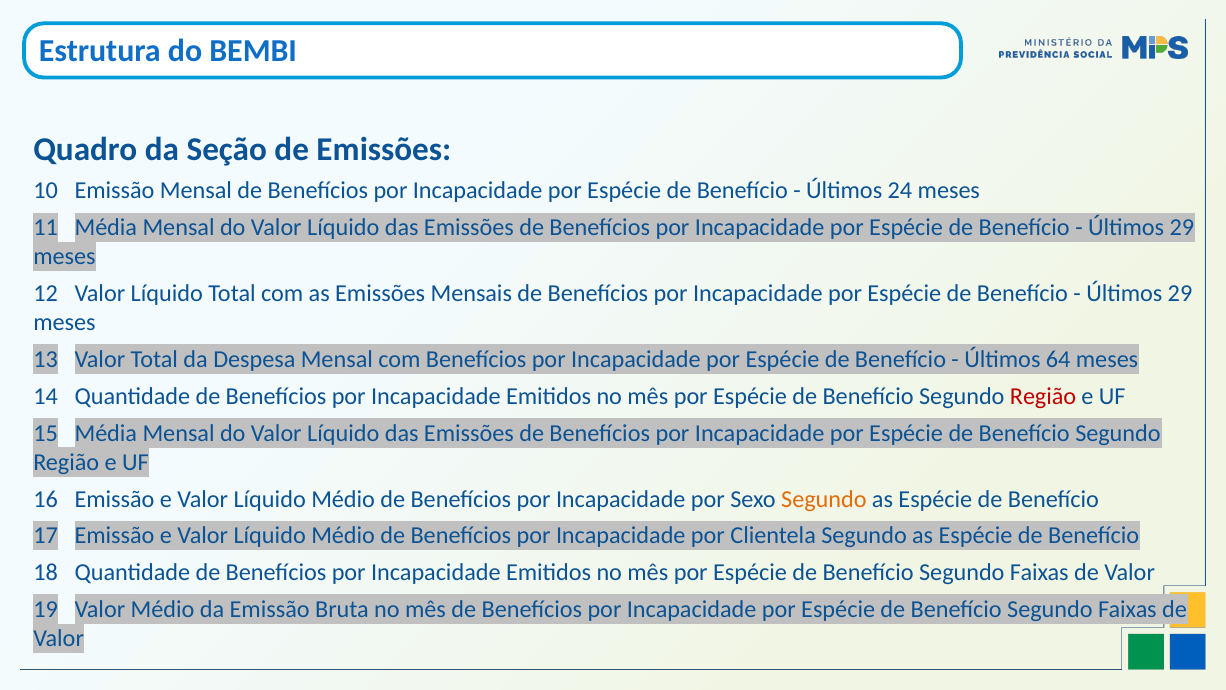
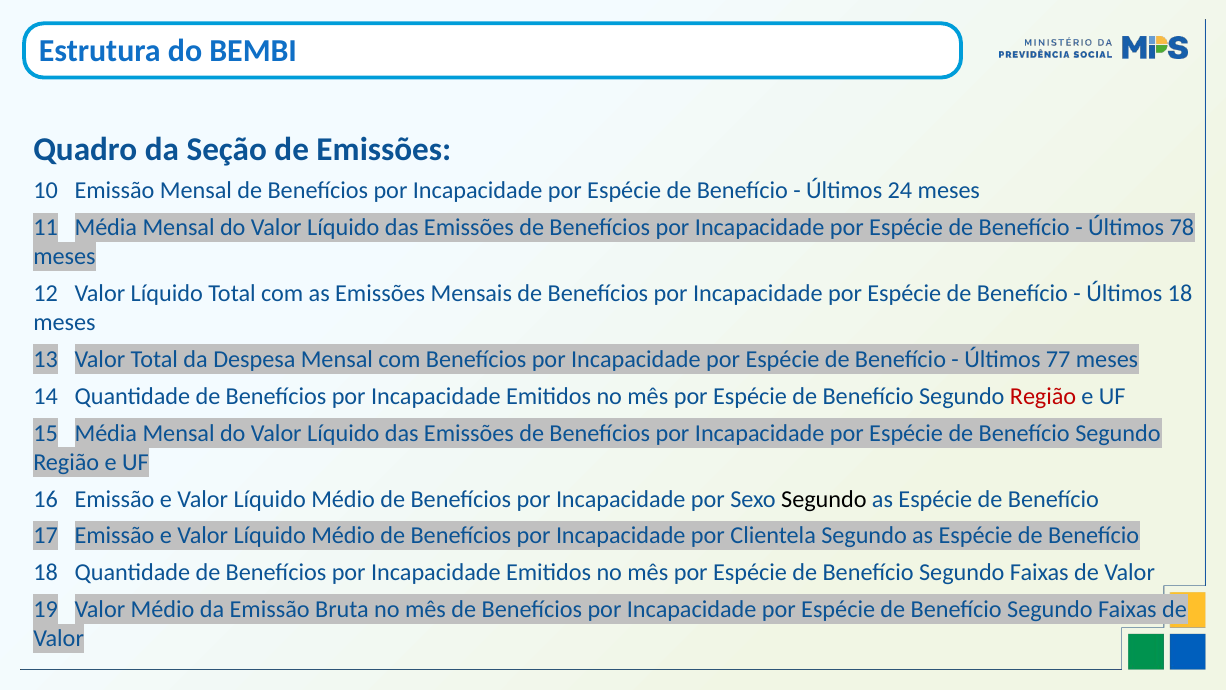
29: 29 -> 78 (1182, 228)
29: 29 -> 18 (1180, 294)
64: 64 -> 77 (1058, 359)
Segundo colour: orange -> black (824, 499)
